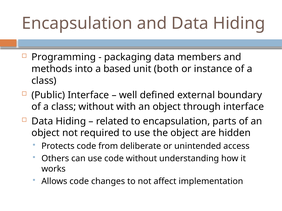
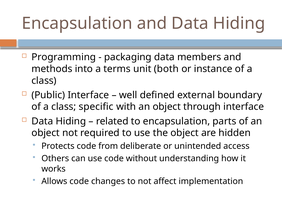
based: based -> terms (117, 69)
class without: without -> specific (96, 107)
